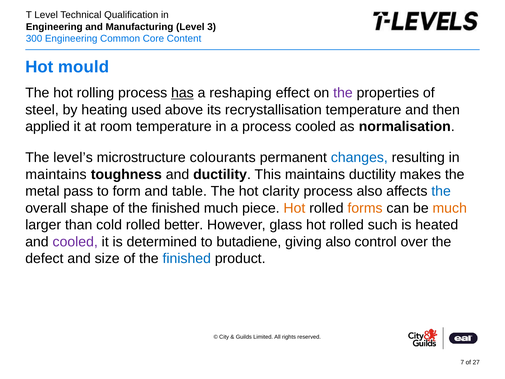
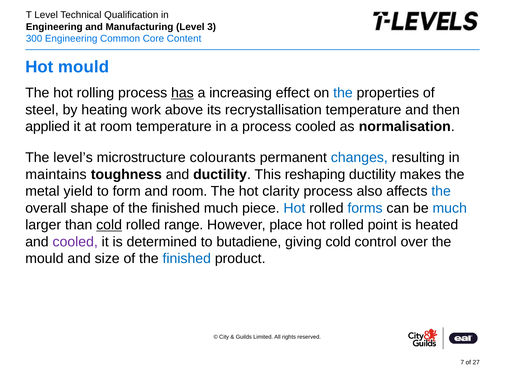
reshaping: reshaping -> increasing (241, 93)
the colour: purple -> blue (343, 93)
used: used -> work (146, 110)
This maintains: maintains -> reshaping (315, 174)
pass: pass -> yield (78, 191)
and table: table -> room (190, 191)
Hot colour: orange -> blue (294, 208)
forms colour: orange -> blue (365, 208)
much colour: orange -> blue (450, 208)
cold underline: none -> present (109, 225)
better: better -> range (184, 225)
glass: glass -> place (286, 225)
such: such -> point (383, 225)
giving also: also -> cold (338, 242)
defect: defect -> mould (44, 259)
